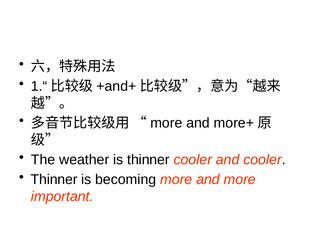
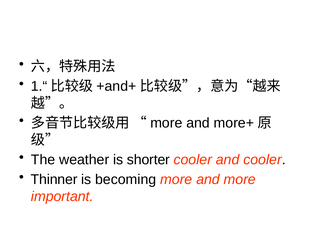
is thinner: thinner -> shorter (148, 160)
